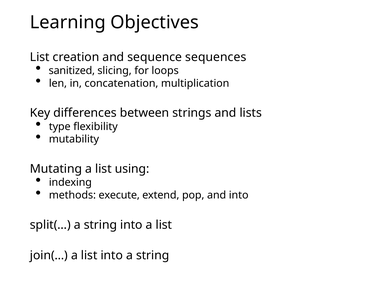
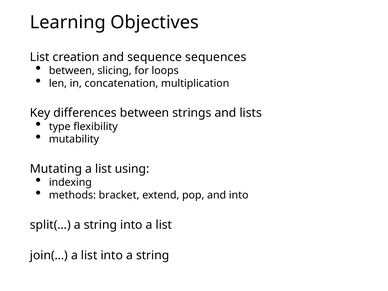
sanitized: sanitized -> between (72, 71)
execute: execute -> bracket (119, 195)
